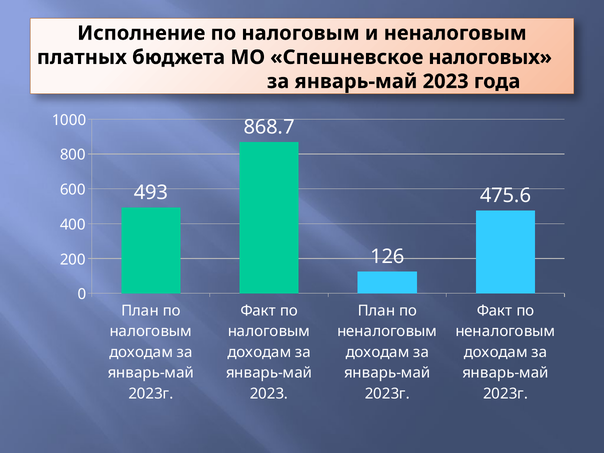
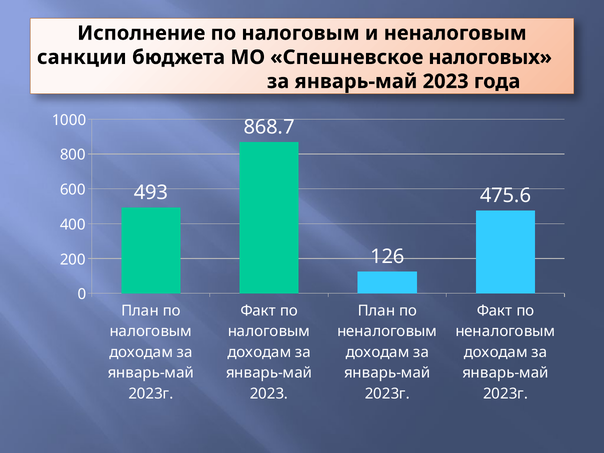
платных: платных -> санкции (82, 57)
